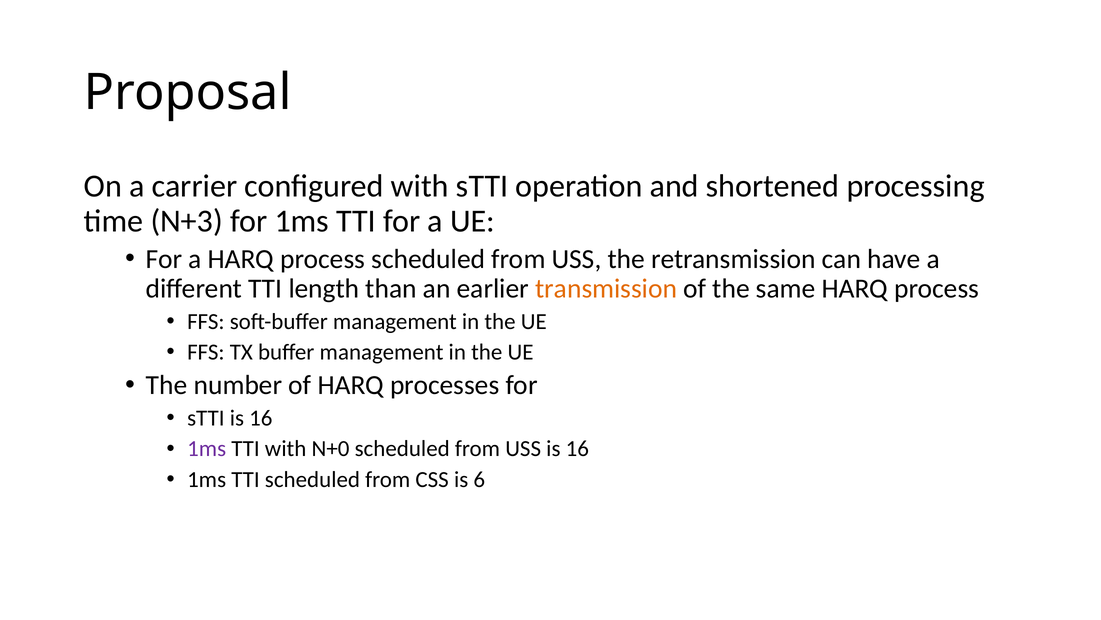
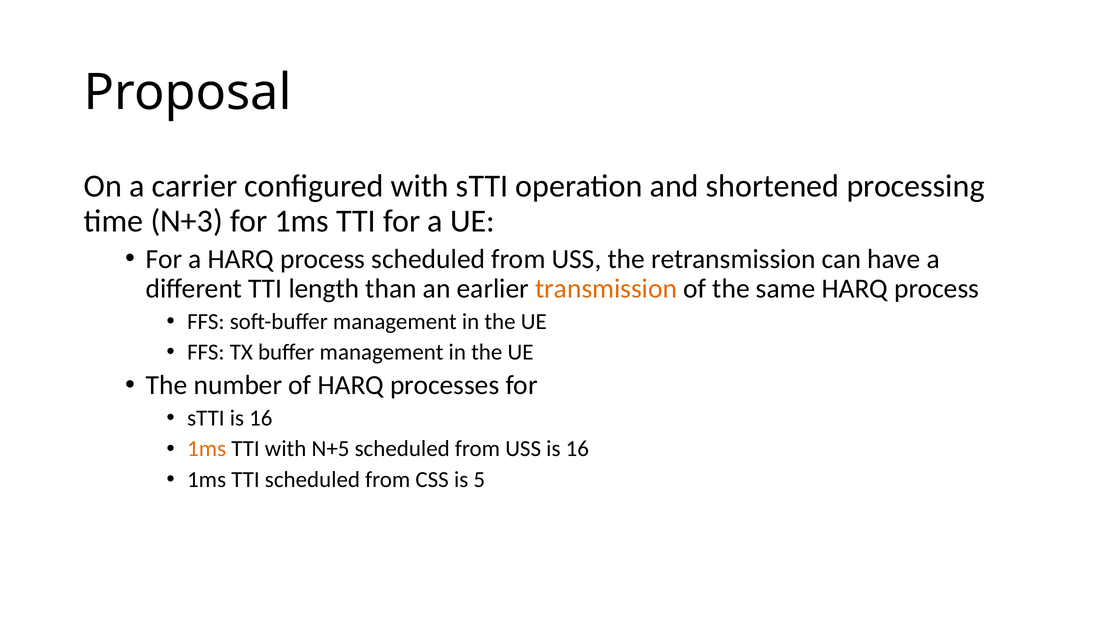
1ms colour: purple -> orange (207, 448)
N+0: N+0 -> N+5 (331, 448)
6: 6 -> 5 (479, 479)
